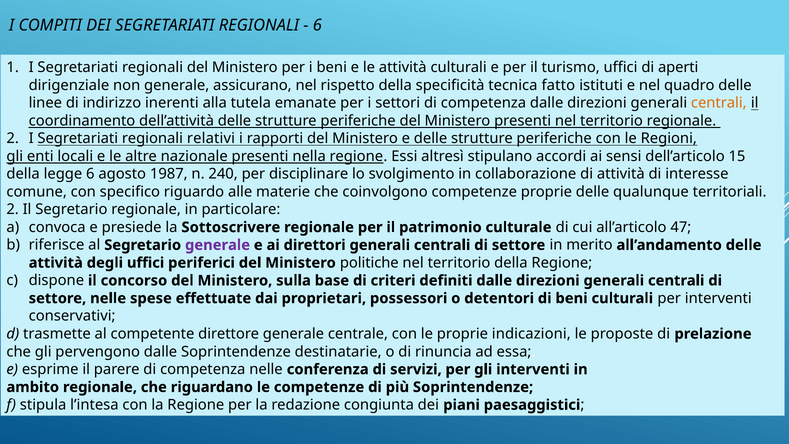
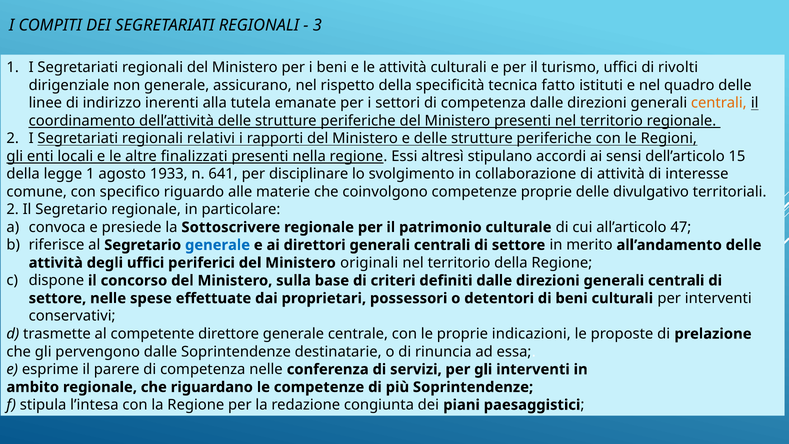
6: 6 -> 3 (317, 25)
aperti: aperti -> rivolti (678, 67)
nazionale: nazionale -> finalizzati (194, 156)
legge 6: 6 -> 1 (90, 174)
1987: 1987 -> 1933 (169, 174)
240: 240 -> 641 (223, 174)
qualunque: qualunque -> divulgativo (651, 192)
generale colour: purple -> blue (218, 245)
politiche: politiche -> originali (369, 263)
